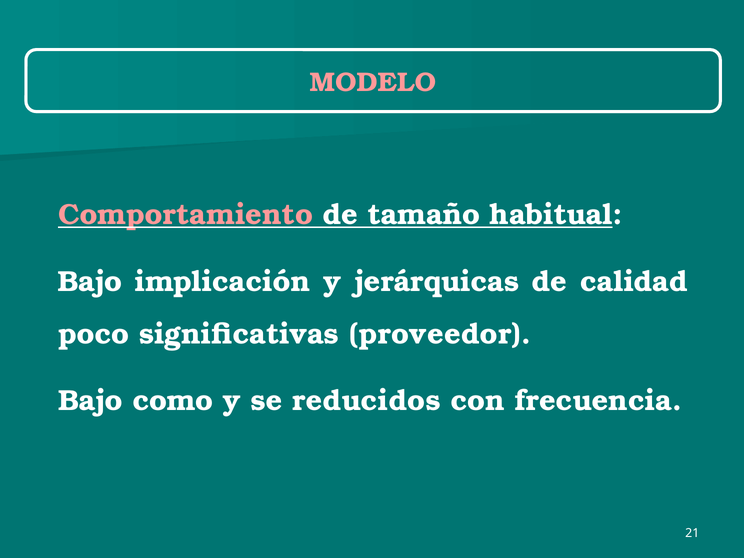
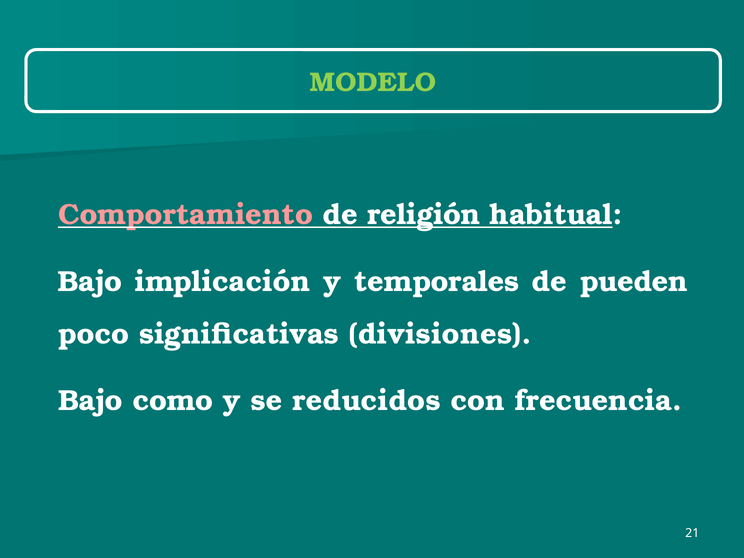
MODELO colour: pink -> light green (373, 82)
tamaño: tamaño -> religión (424, 215)
jerárquicas: jerárquicas -> temporales (437, 282)
calidad: calidad -> pueden (634, 282)
proveedor: proveedor -> divisiones (440, 334)
